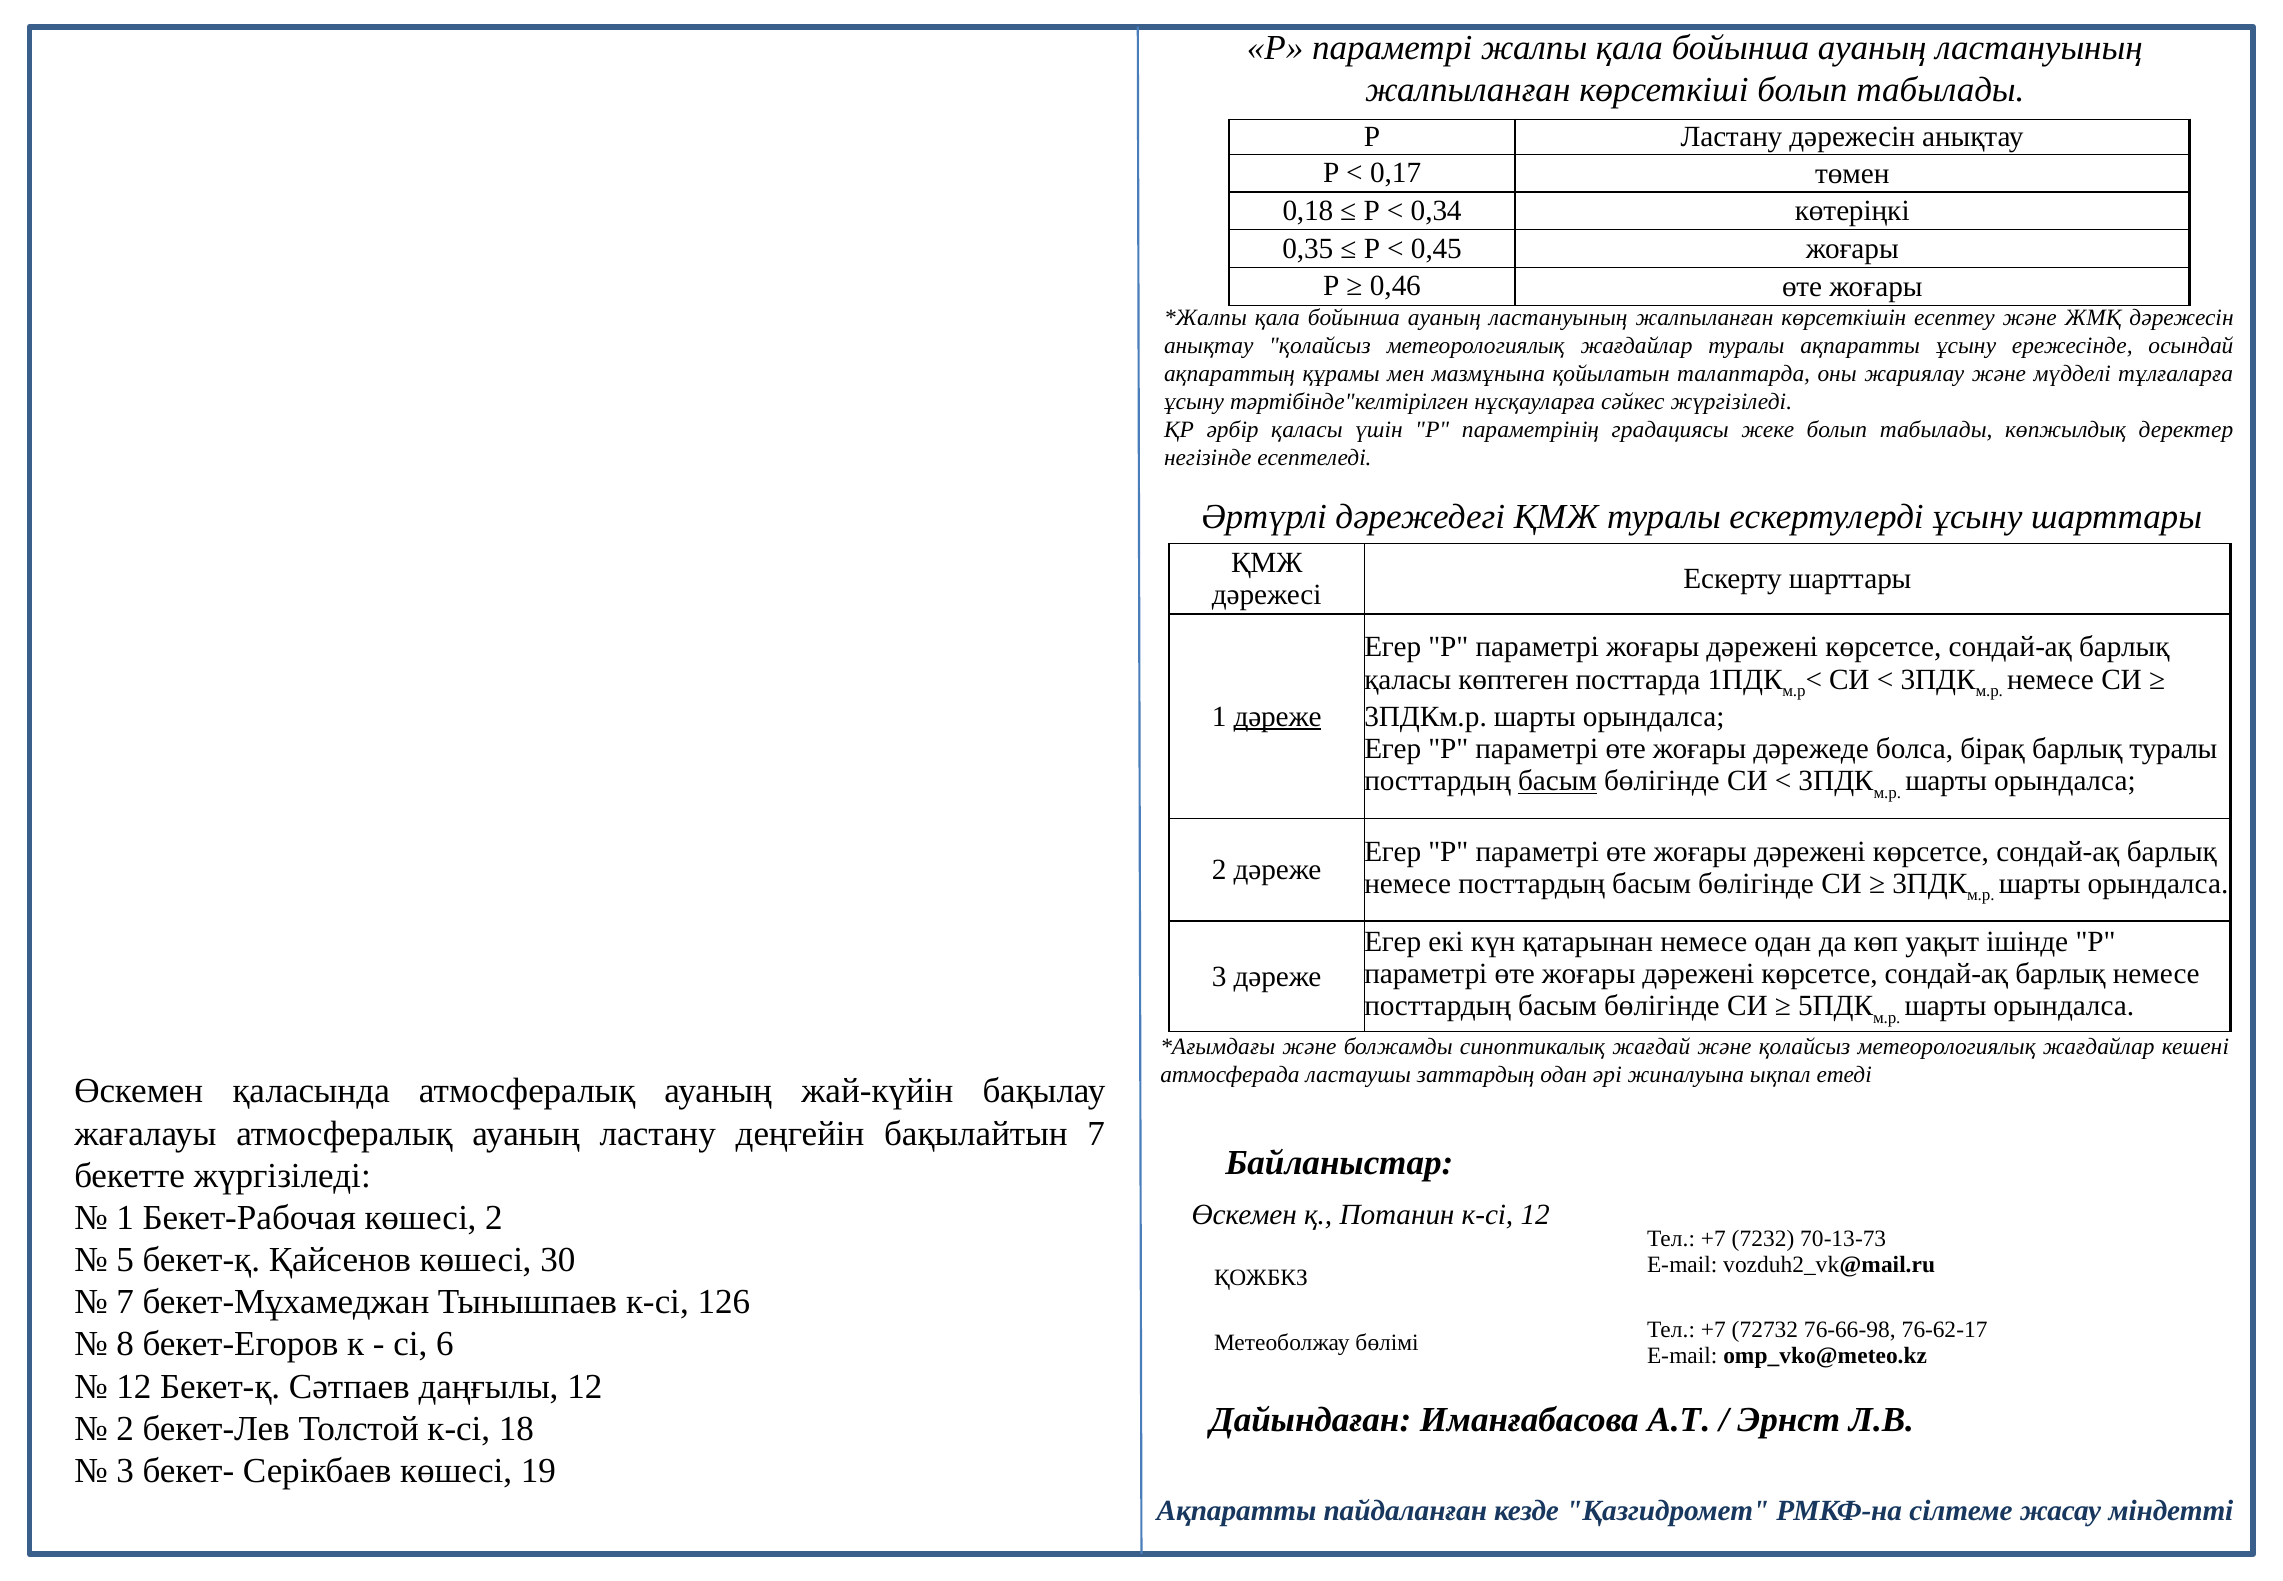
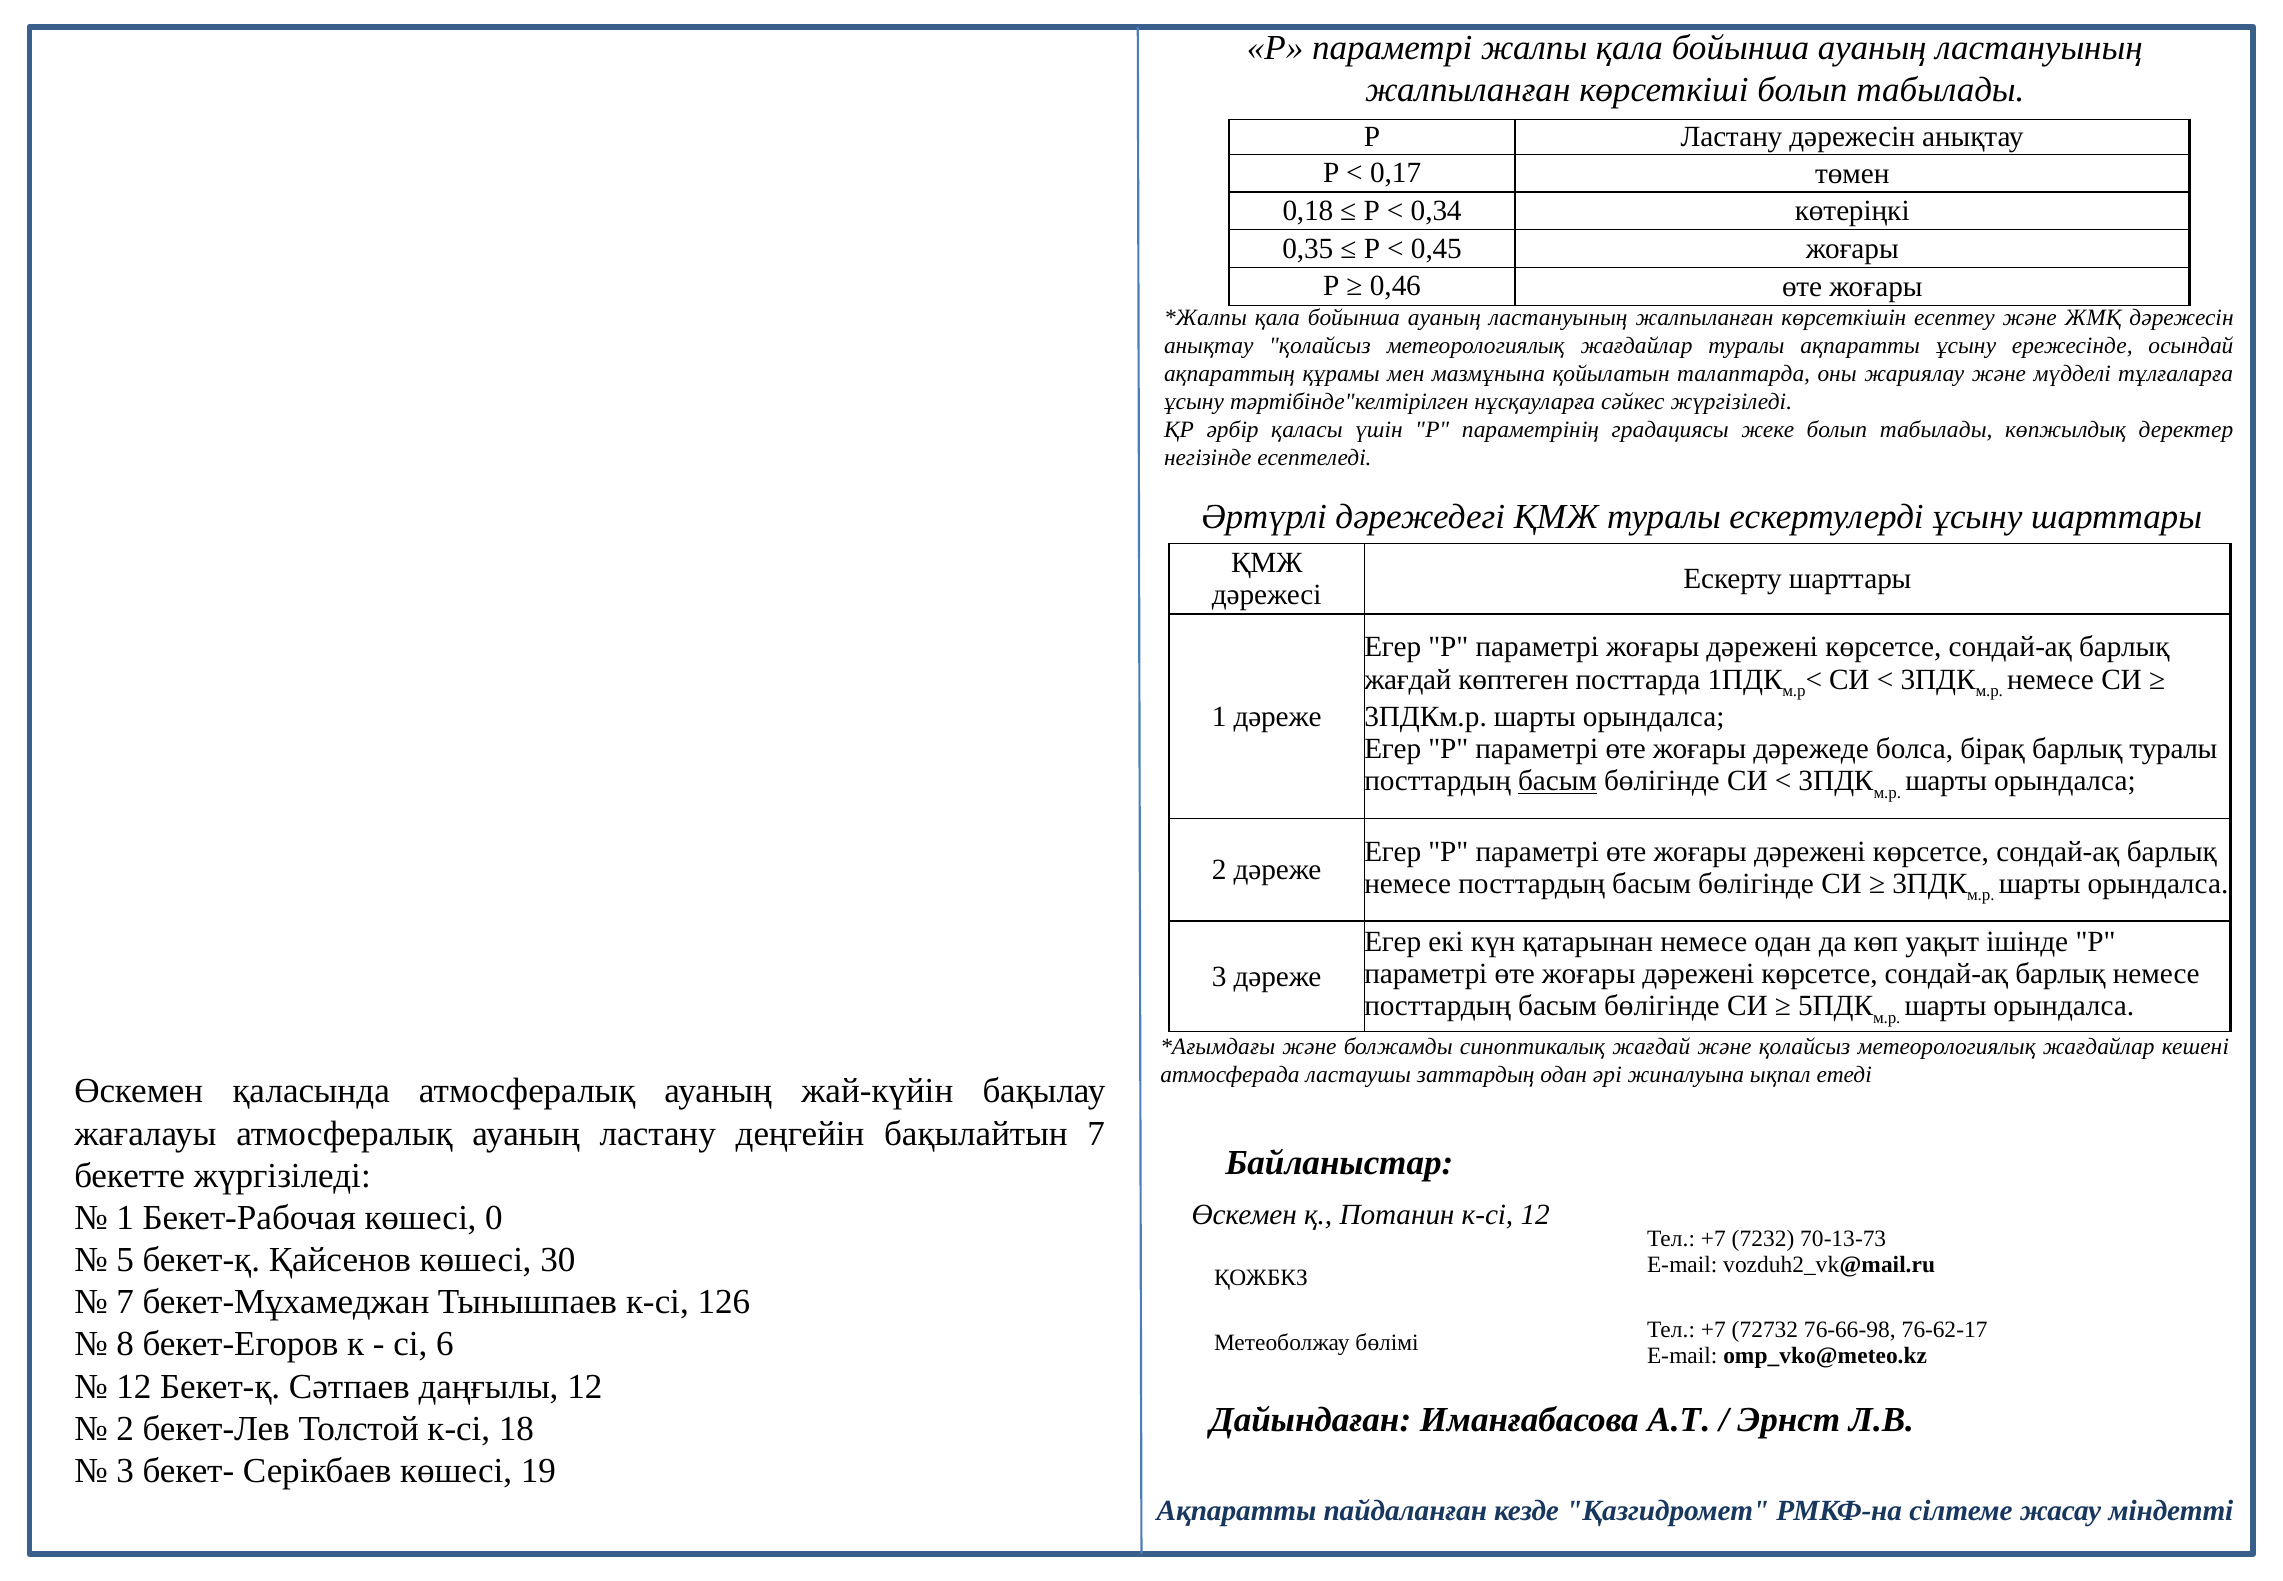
қаласы: қаласы -> жағдай (1408, 679)
дәреже underline: present -> none (1278, 716)
көшесі 2: 2 -> 0 (494, 1217)
